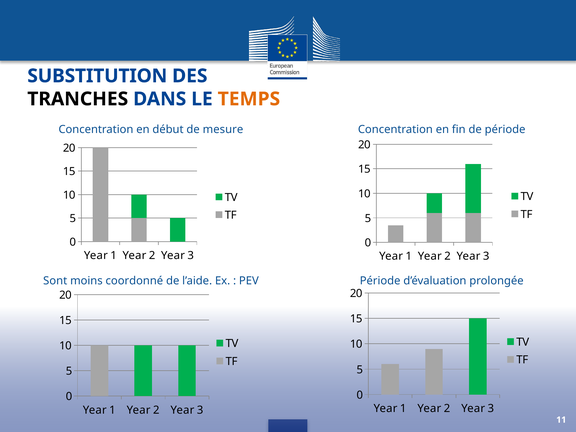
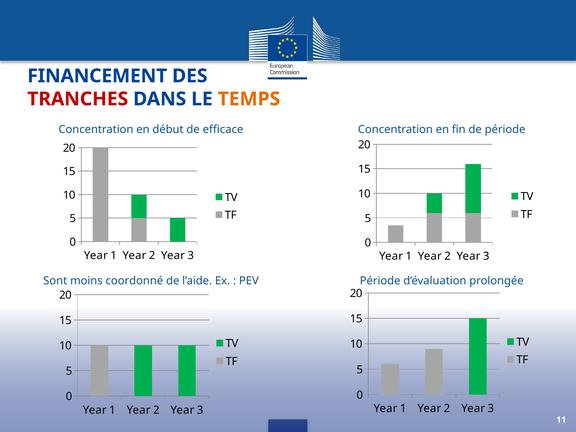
SUBSTITUTION: SUBSTITUTION -> FINANCEMENT (97, 76)
TRANCHES colour: black -> red (78, 99)
mesure: mesure -> efficace (223, 130)
